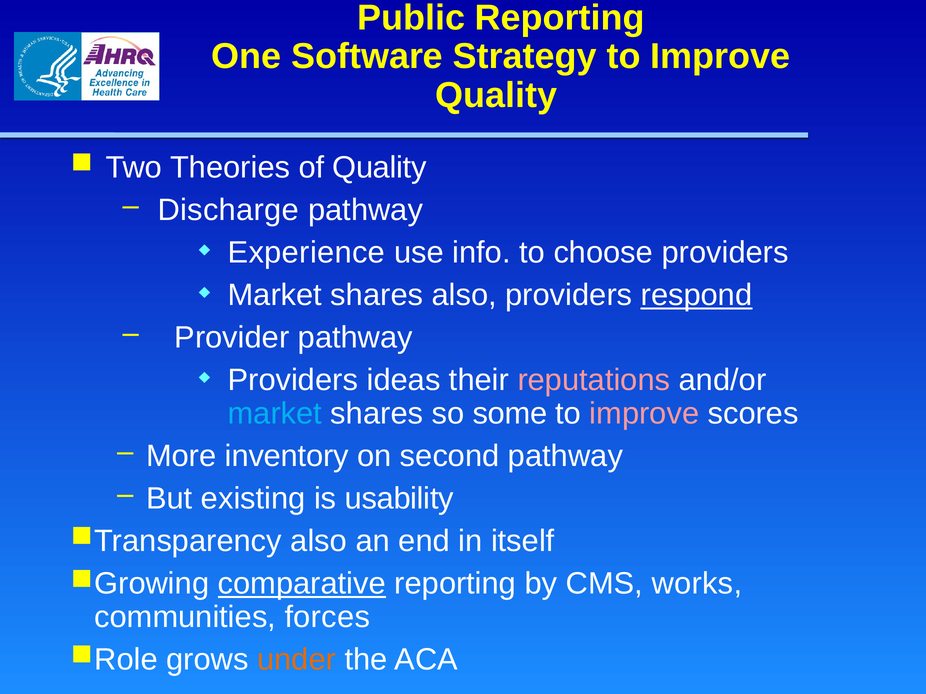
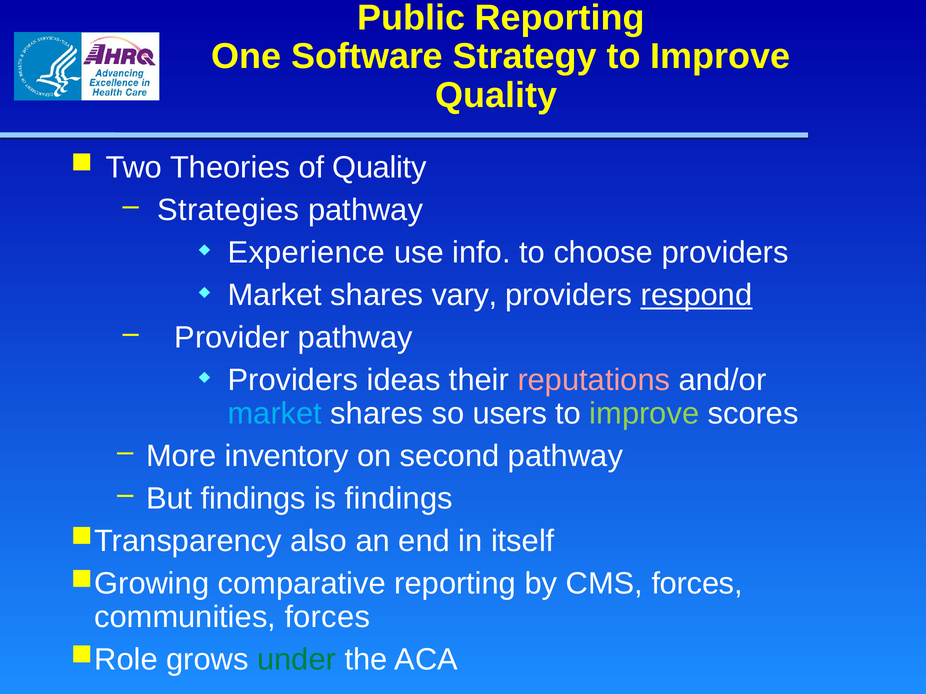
Discharge: Discharge -> Strategies (228, 210)
shares also: also -> vary (464, 295)
some: some -> users (510, 414)
improve colour: pink -> light green (644, 414)
But existing: existing -> findings (253, 499)
is usability: usability -> findings (399, 499)
comparative underline: present -> none (302, 584)
CMS works: works -> forces (697, 584)
under colour: orange -> green (297, 660)
